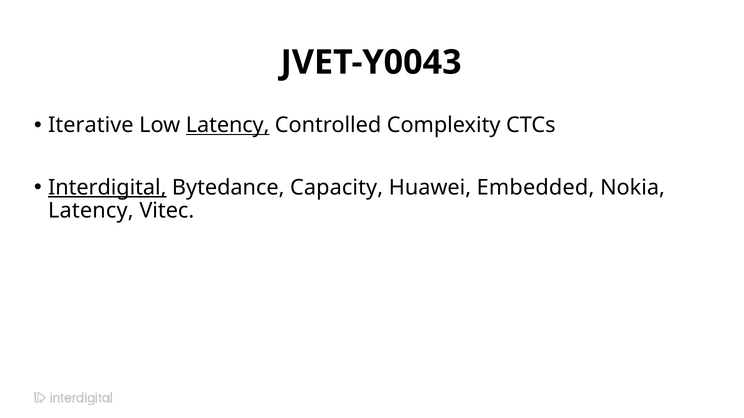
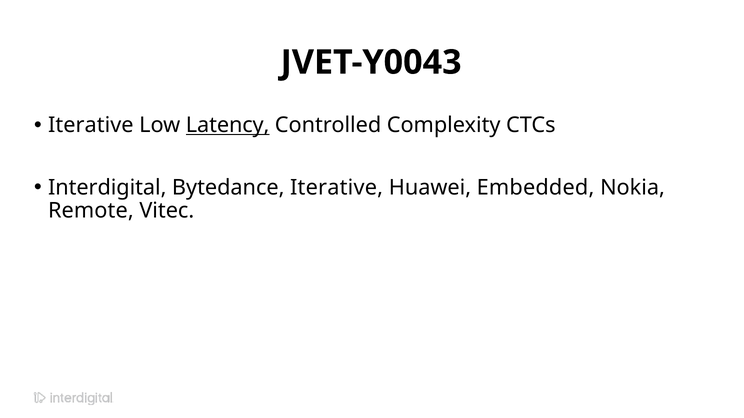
Interdigital underline: present -> none (107, 188)
Bytedance Capacity: Capacity -> Iterative (337, 188)
Latency: Latency -> Remote (91, 211)
